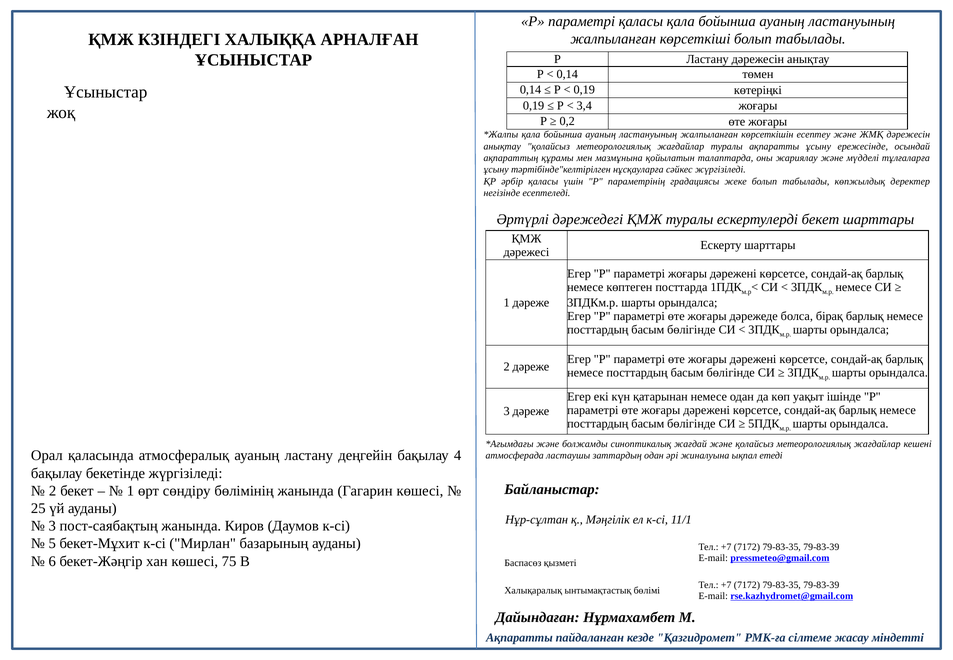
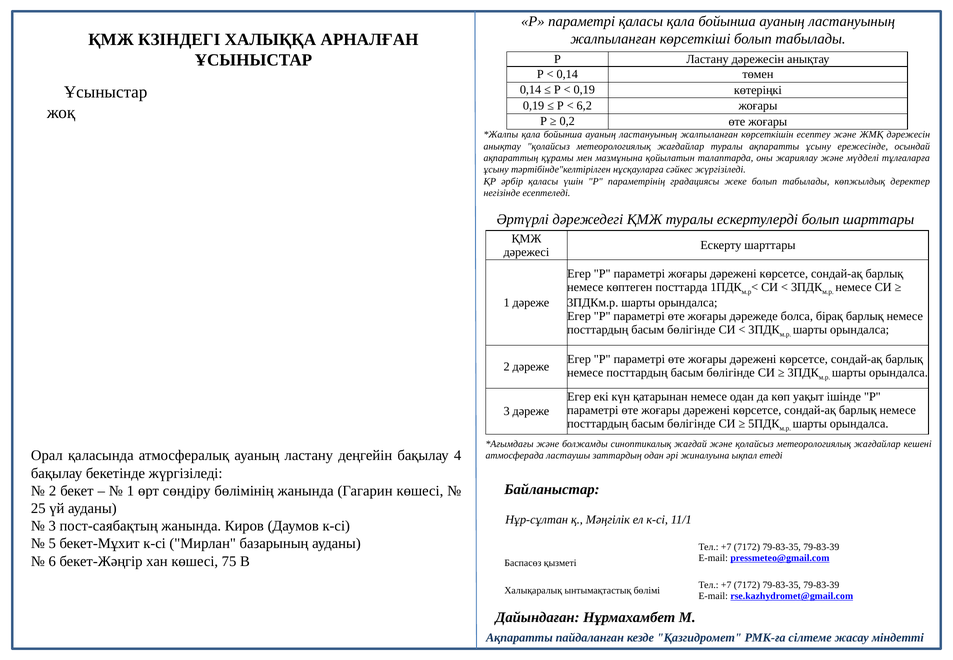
3,4: 3,4 -> 6,2 (584, 106)
ескертулерді бекет: бекет -> болып (821, 219)
